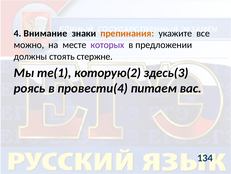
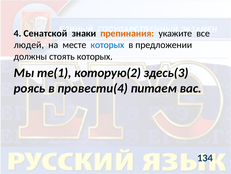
Внимание: Внимание -> Сенатской (45, 33)
можно: можно -> людей (29, 45)
которых colour: purple -> blue (107, 45)
стоять стержне: стержне -> которых (95, 56)
